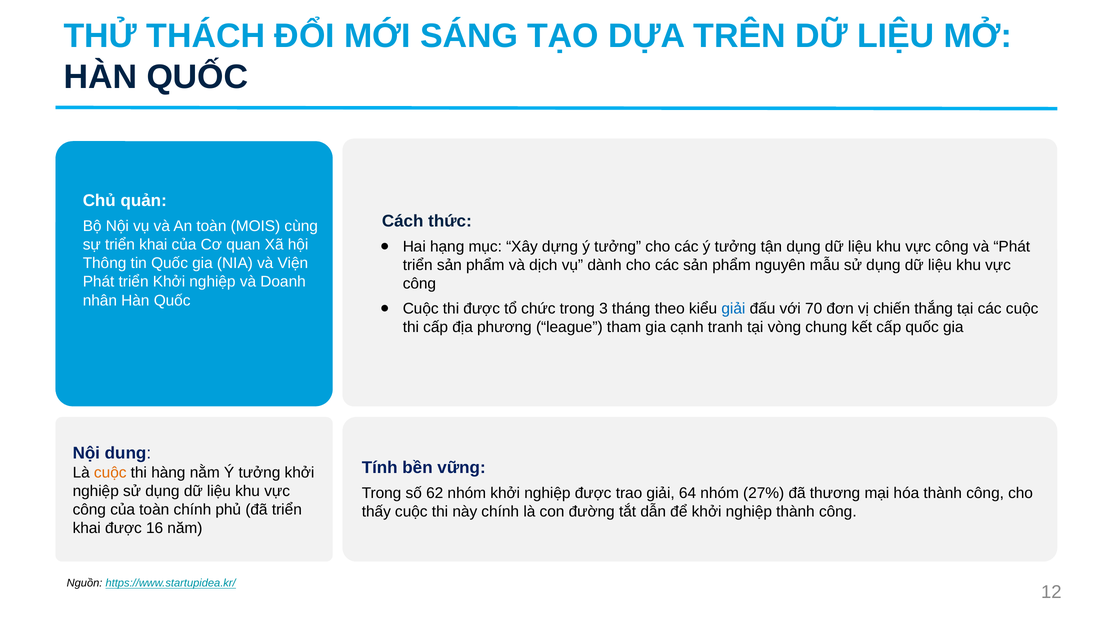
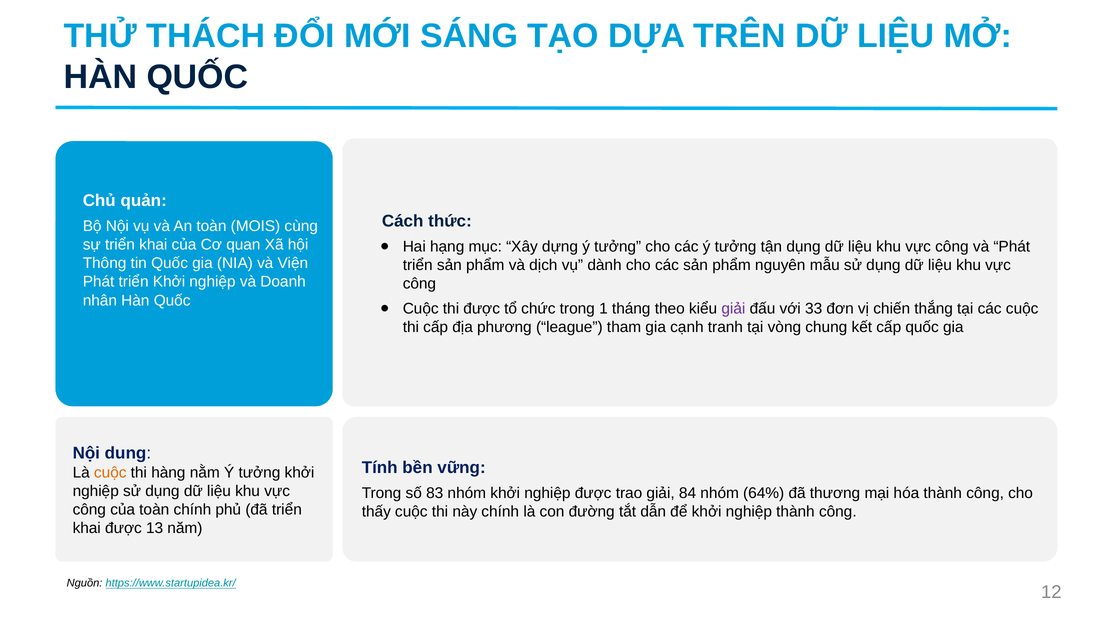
3: 3 -> 1 (603, 309)
giải colour: blue -> purple (733, 309)
70: 70 -> 33 (814, 309)
62: 62 -> 83 (435, 494)
64: 64 -> 84 (688, 494)
27%: 27% -> 64% (764, 494)
16: 16 -> 13 (155, 529)
